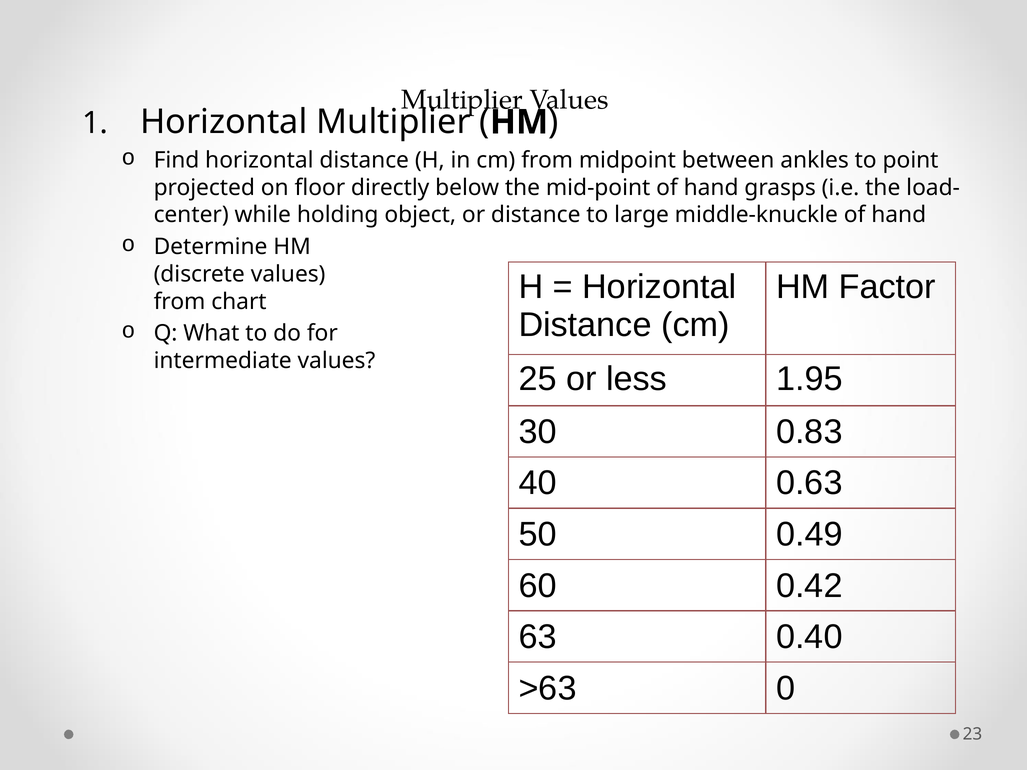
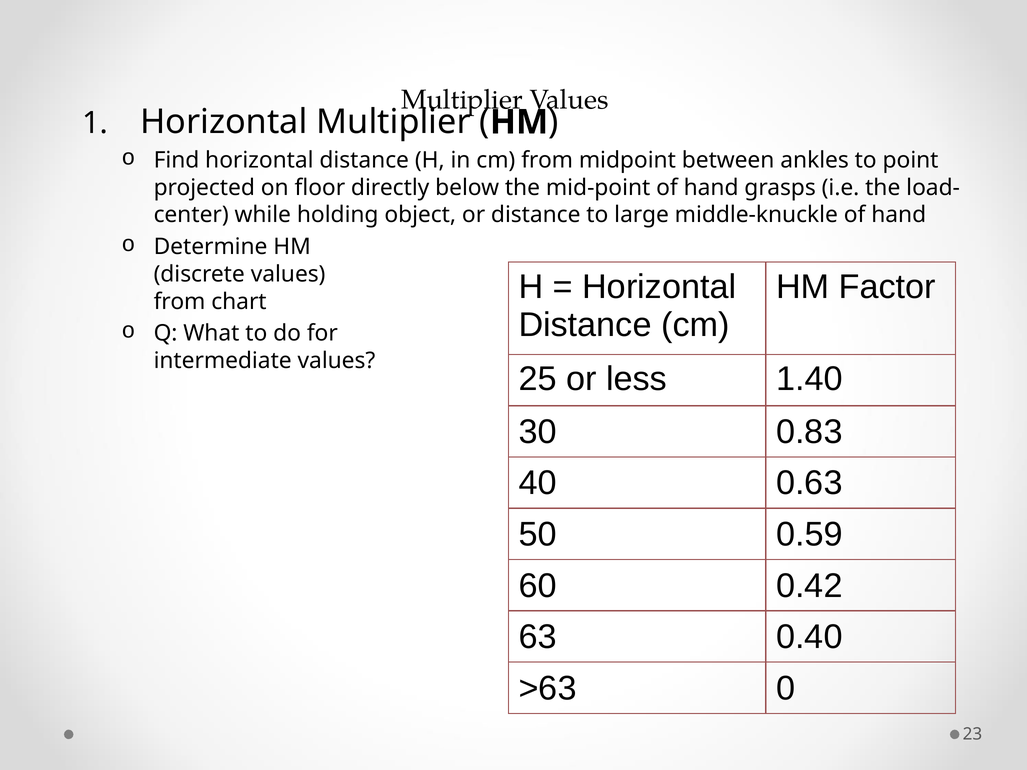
1.95: 1.95 -> 1.40 (809, 379)
0.49: 0.49 -> 0.59 (809, 535)
